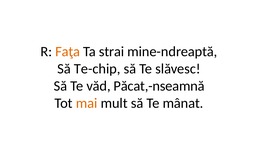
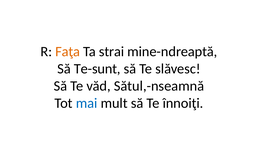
Te-chip: Te-chip -> Te-sunt (97, 69)
Păcat,-nseamnă: Păcat,-nseamnă -> Sătul,-nseamnă (159, 86)
mai colour: orange -> blue (87, 103)
mânat: mânat -> înnoiţi (183, 103)
